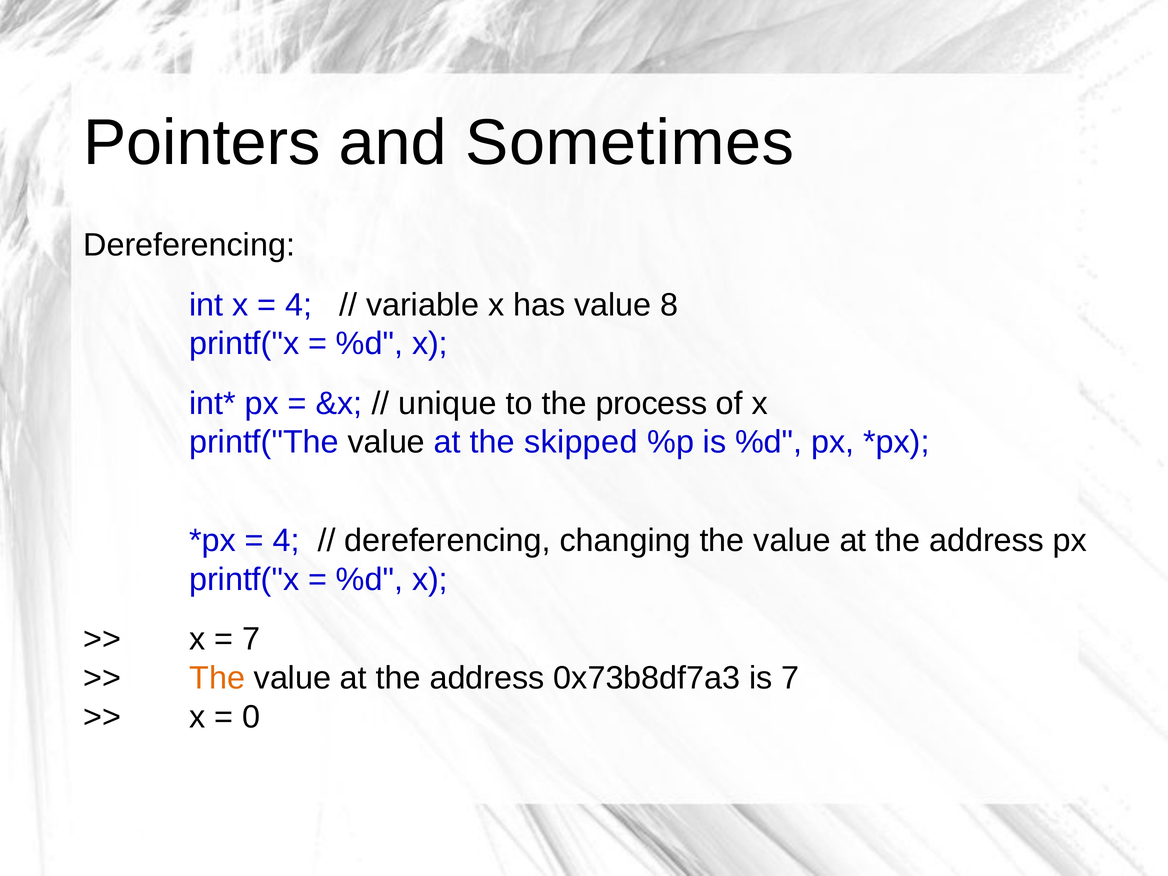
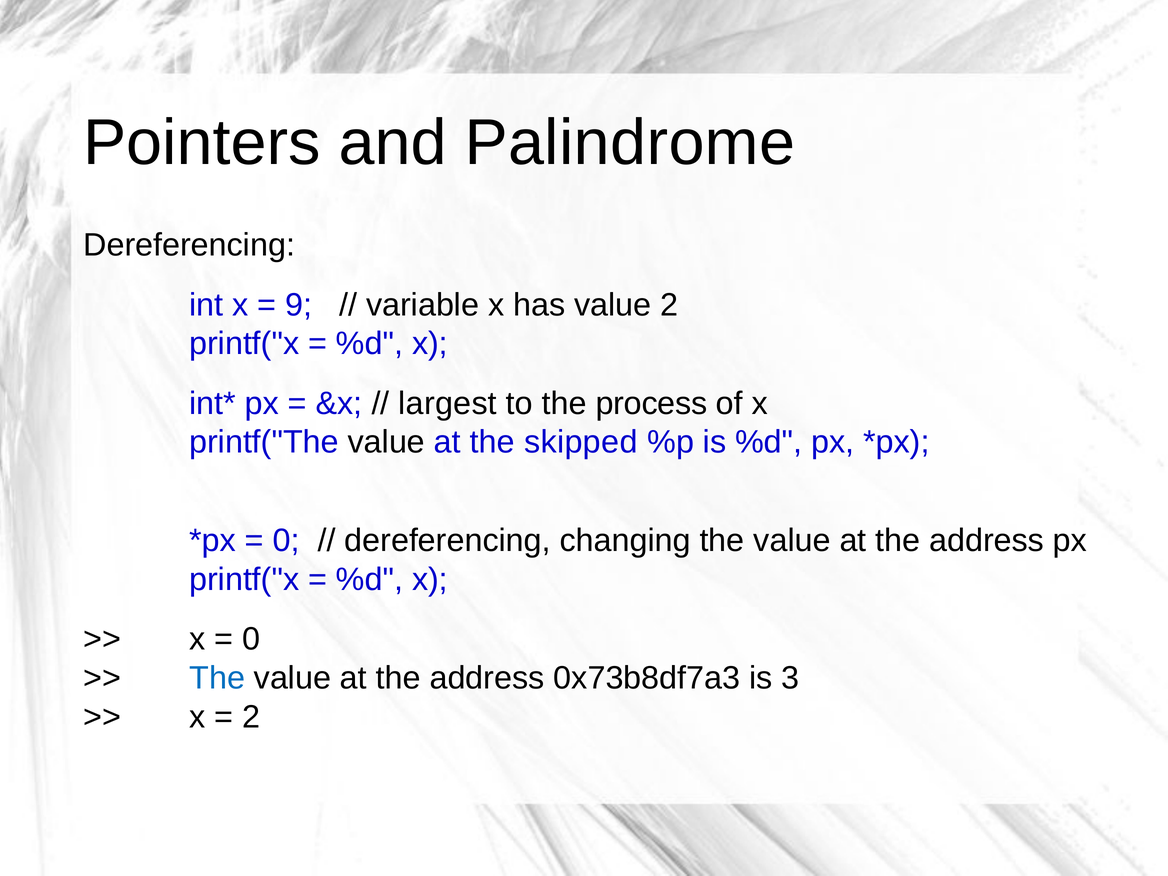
Sometimes: Sometimes -> Palindrome (630, 143)
4: 4 -> 9 (299, 305)
value 8: 8 -> 2 (669, 305)
unique: unique -> largest (448, 403)
4: 4 -> 0 (286, 541)
7: 7 -> 0 (251, 639)
The colour: orange -> blue (217, 678)
is 7: 7 -> 3 (790, 678)
0: 0 -> 2 (251, 717)
